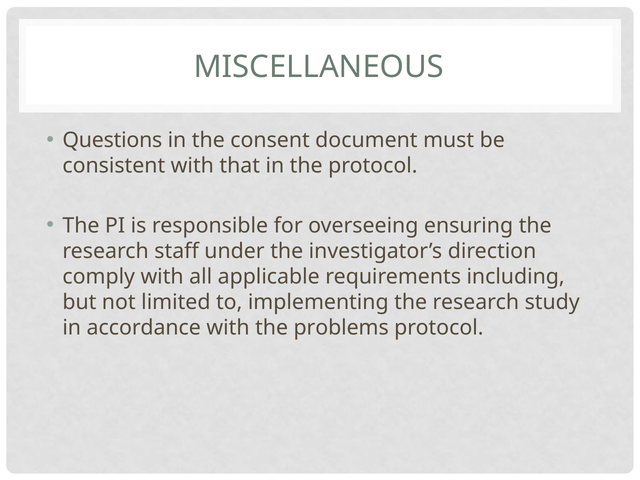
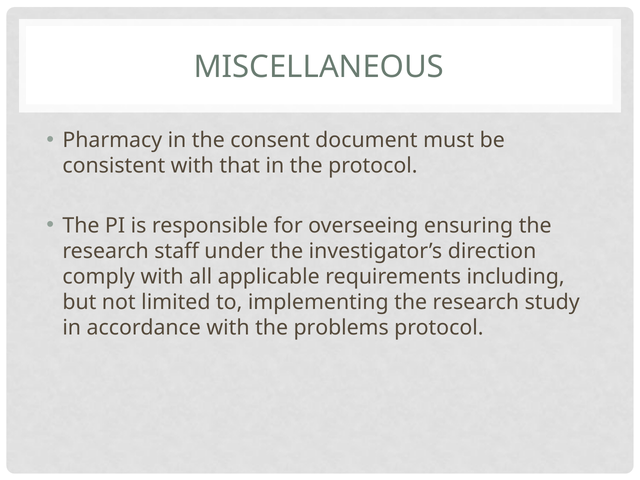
Questions: Questions -> Pharmacy (112, 140)
